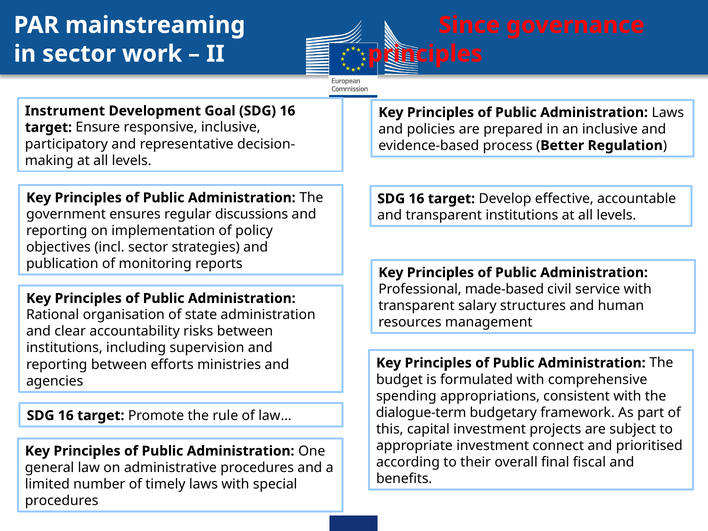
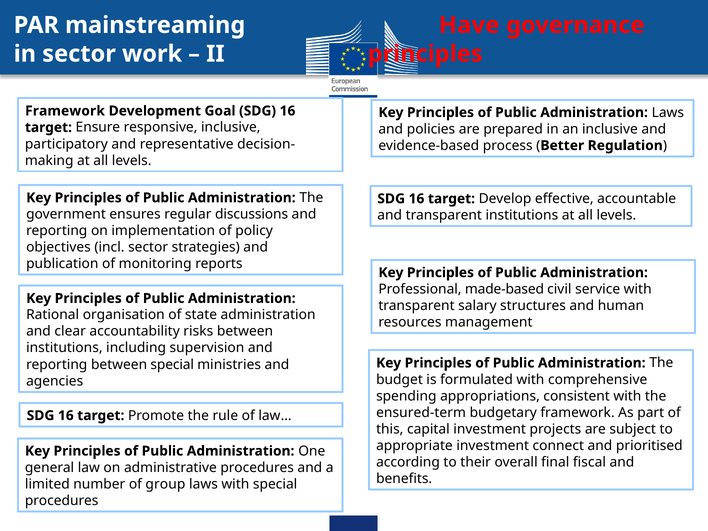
Since: Since -> Have (469, 25)
Instrument: Instrument -> Framework (65, 111)
between efforts: efforts -> special (172, 364)
dialogue-term: dialogue-term -> ensured-term (421, 413)
timely: timely -> group (165, 484)
